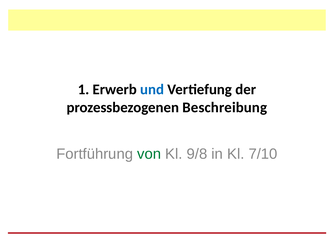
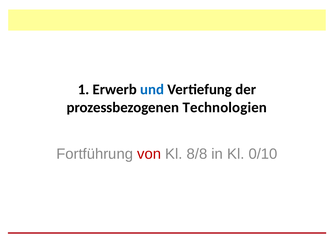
Beschreibung: Beschreibung -> Technologien (225, 107)
von colour: green -> red (149, 154)
9/8: 9/8 -> 8/8 (197, 154)
7/10: 7/10 -> 0/10 (263, 154)
